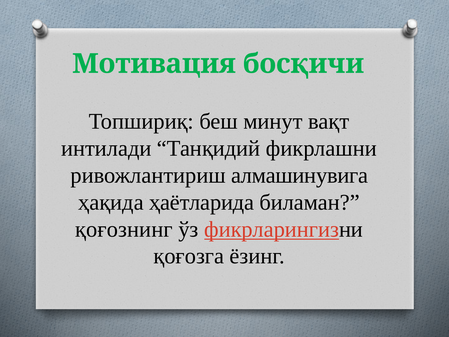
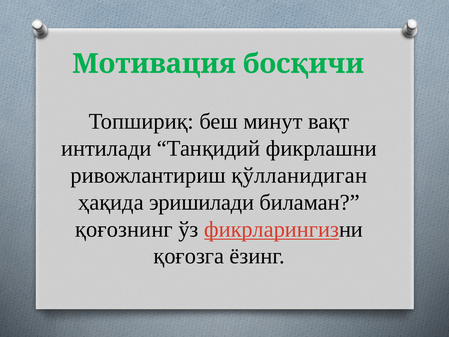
алмашинувига: алмашинувига -> қўлланидиган (299, 175)
ҳаётларида: ҳаётларида -> эришилади (202, 202)
